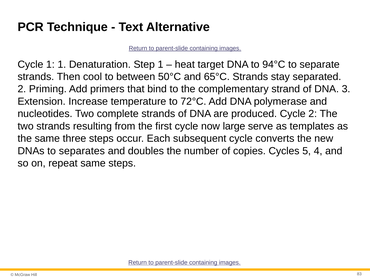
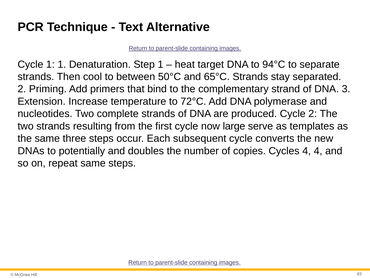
separates: separates -> potentially (82, 151)
Cycles 5: 5 -> 4 (307, 151)
